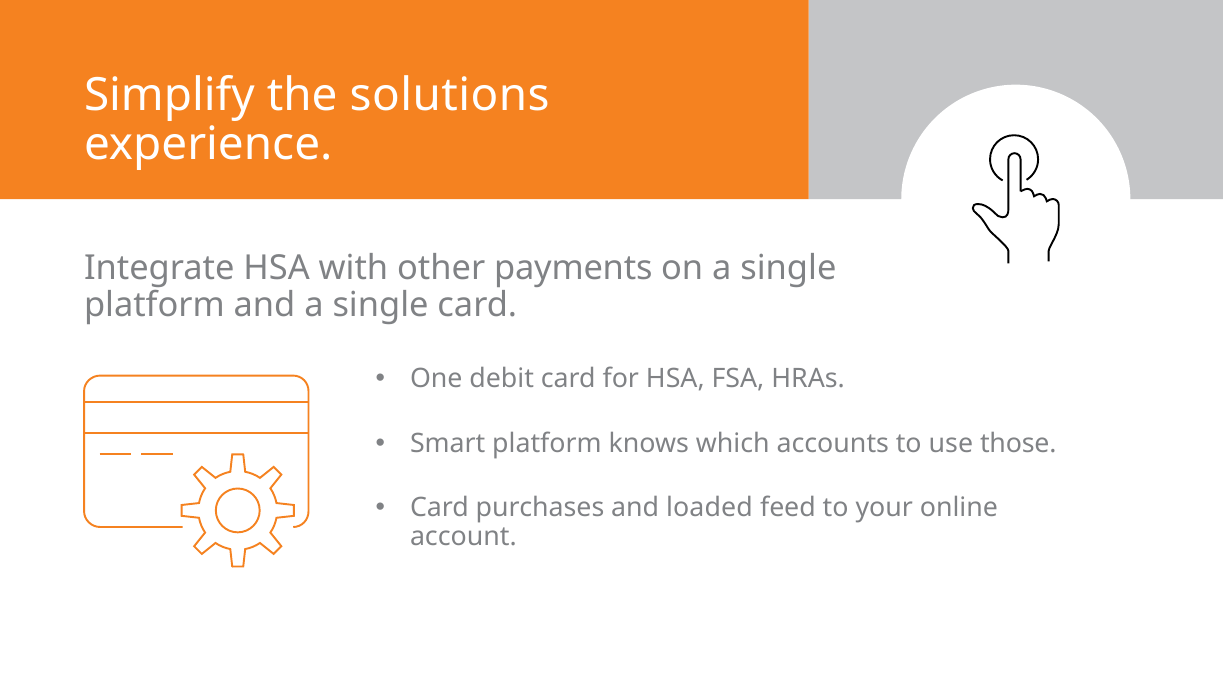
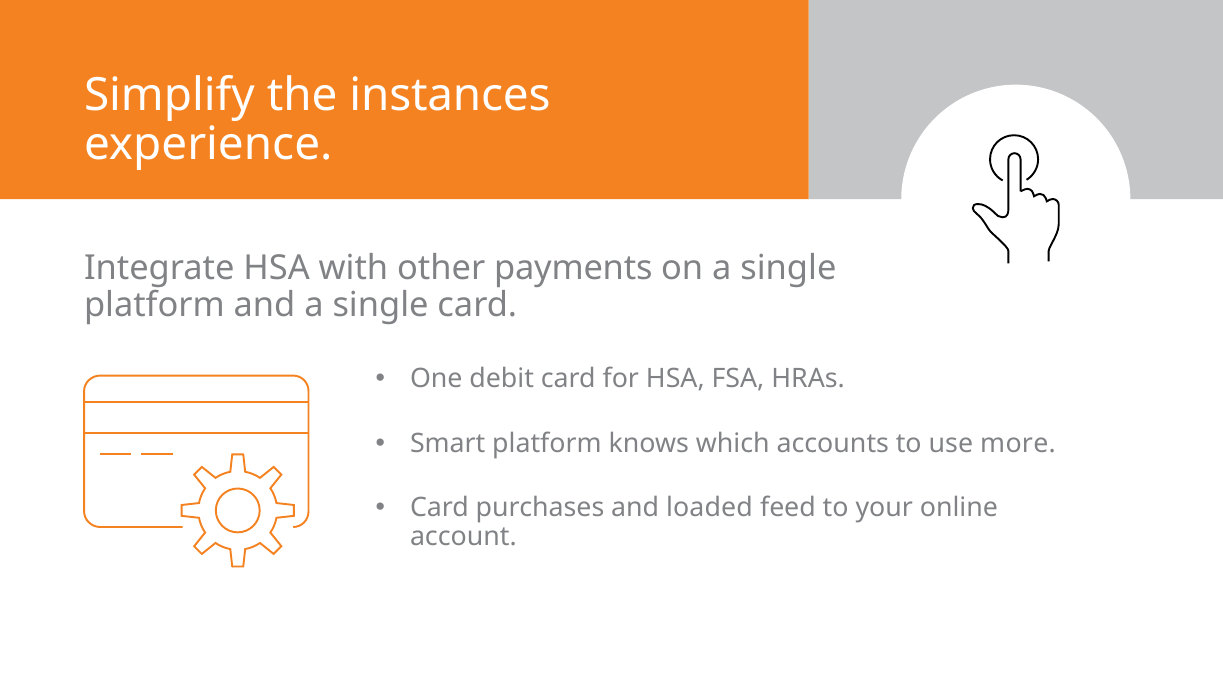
solutions: solutions -> instances (450, 95)
those: those -> more (1018, 443)
